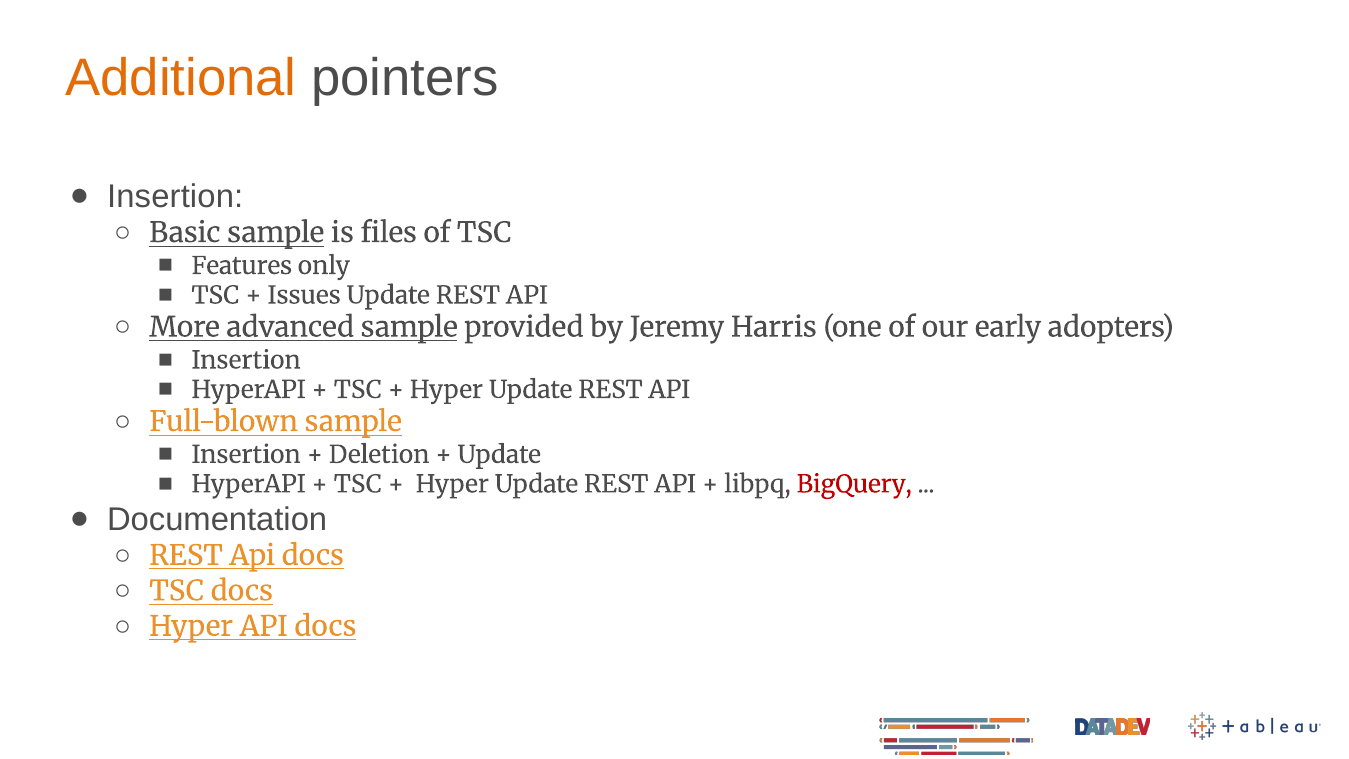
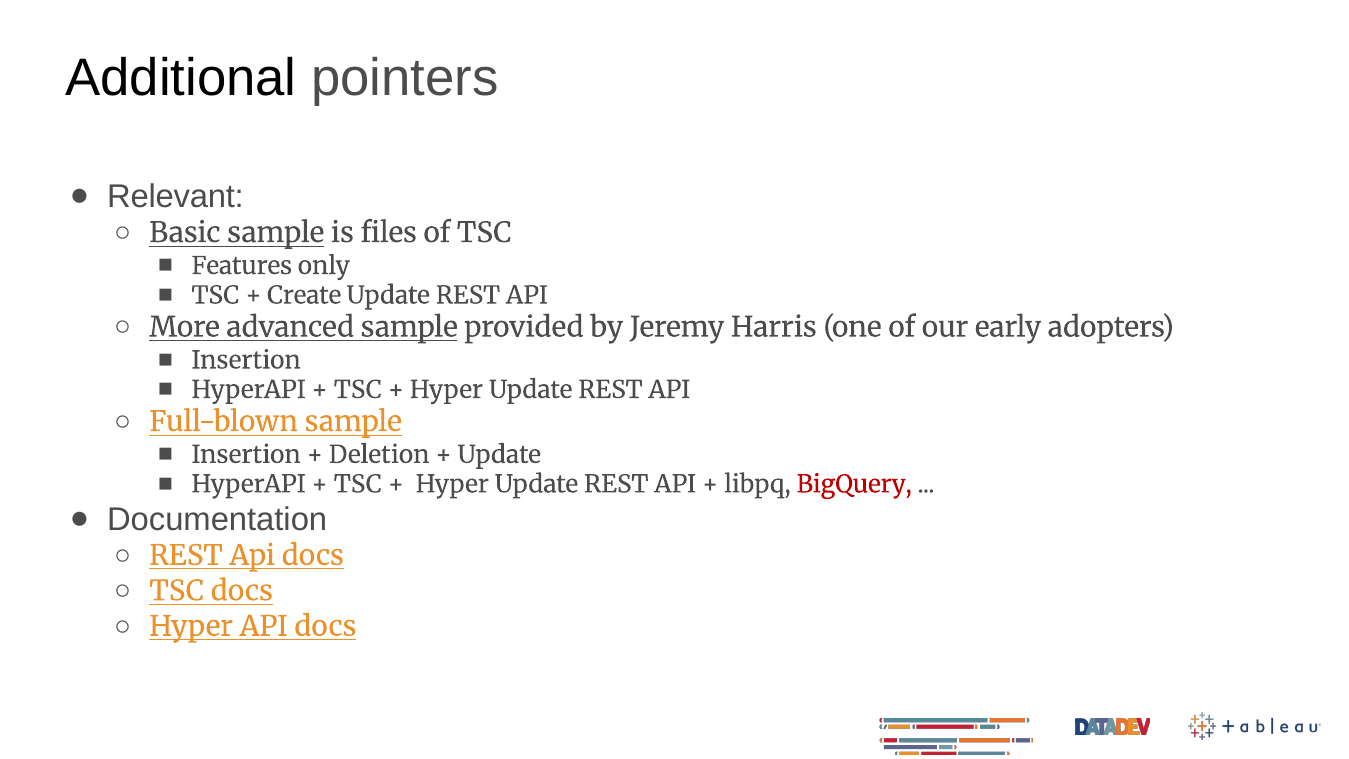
Additional colour: orange -> black (181, 78)
Insertion: Insertion -> Relevant (175, 197)
Issues: Issues -> Create (304, 295)
